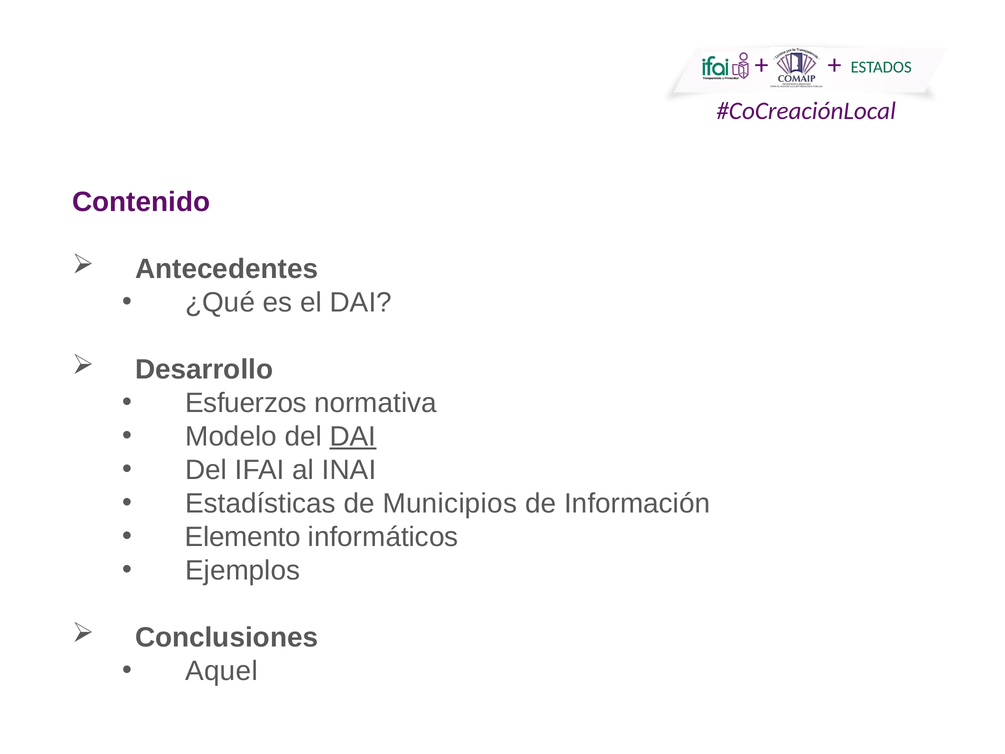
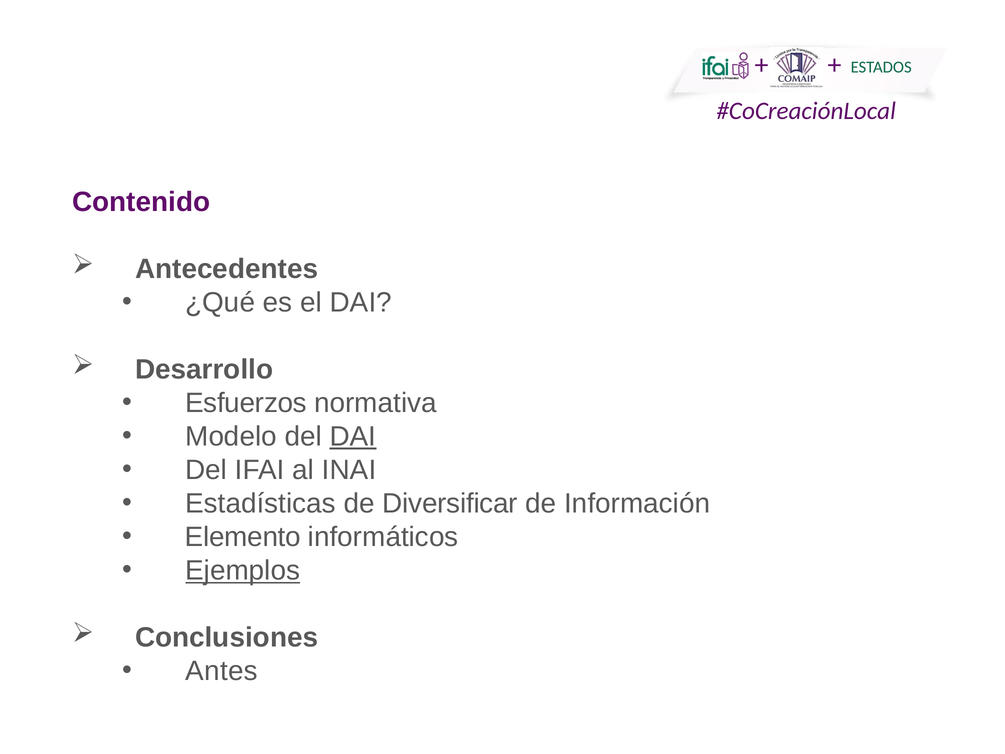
Municipios: Municipios -> Diversificar (450, 503)
Ejemplos underline: none -> present (243, 570)
Aquel: Aquel -> Antes (222, 671)
